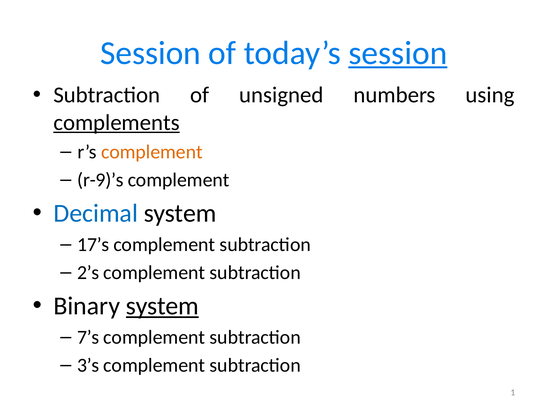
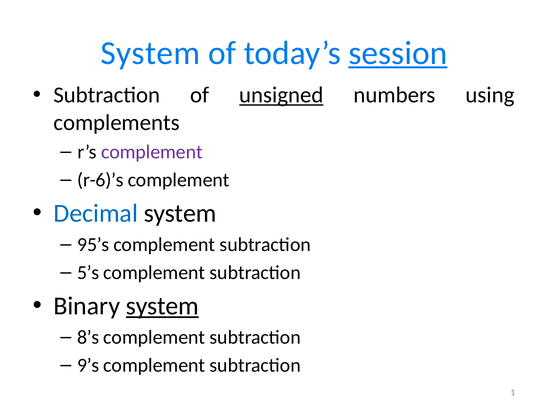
Session: Session -> System (150, 53)
unsigned underline: none -> present (281, 95)
complements underline: present -> none (117, 122)
complement colour: orange -> purple (152, 152)
r-9)’s: r-9)’s -> r-6)’s (100, 180)
17’s: 17’s -> 95’s (93, 245)
2’s: 2’s -> 5’s (88, 273)
7’s: 7’s -> 8’s (88, 337)
3’s: 3’s -> 9’s (88, 365)
